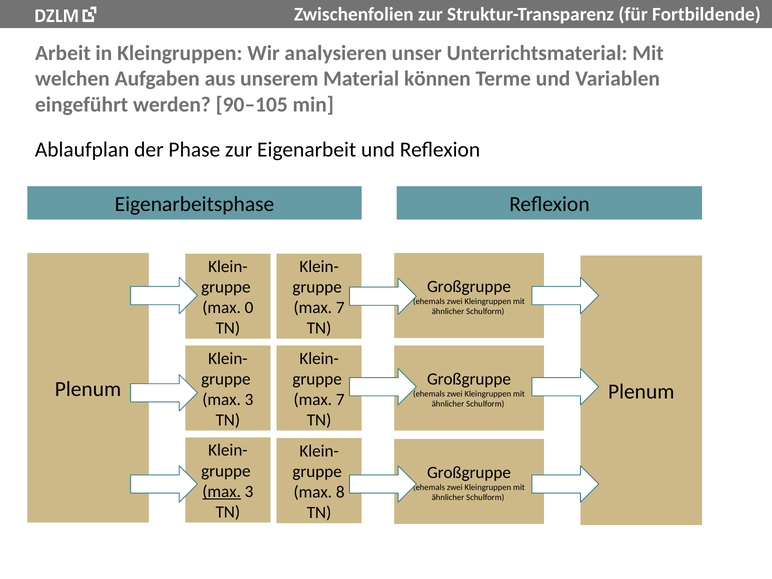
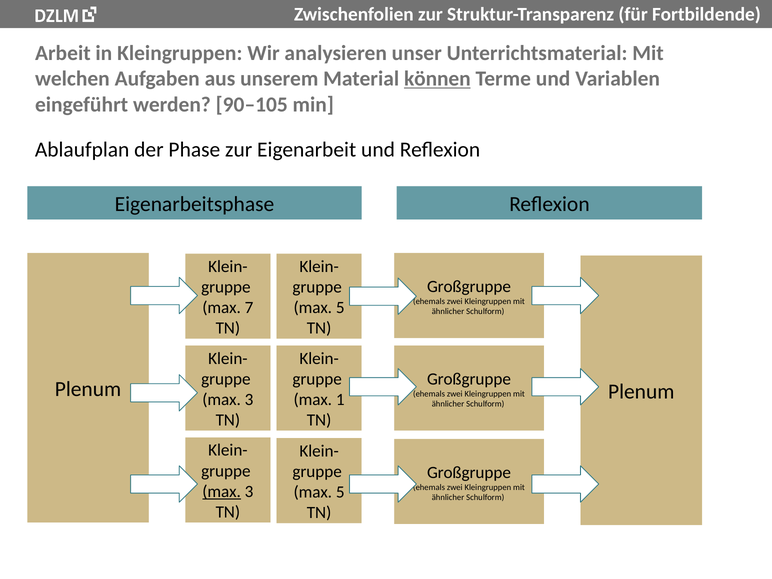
können underline: none -> present (437, 79)
0: 0 -> 7 (249, 308)
7: 7 -> 5 (340, 308)
7: 7 -> 1 (340, 400)
8: 8 -> 5 (340, 492)
